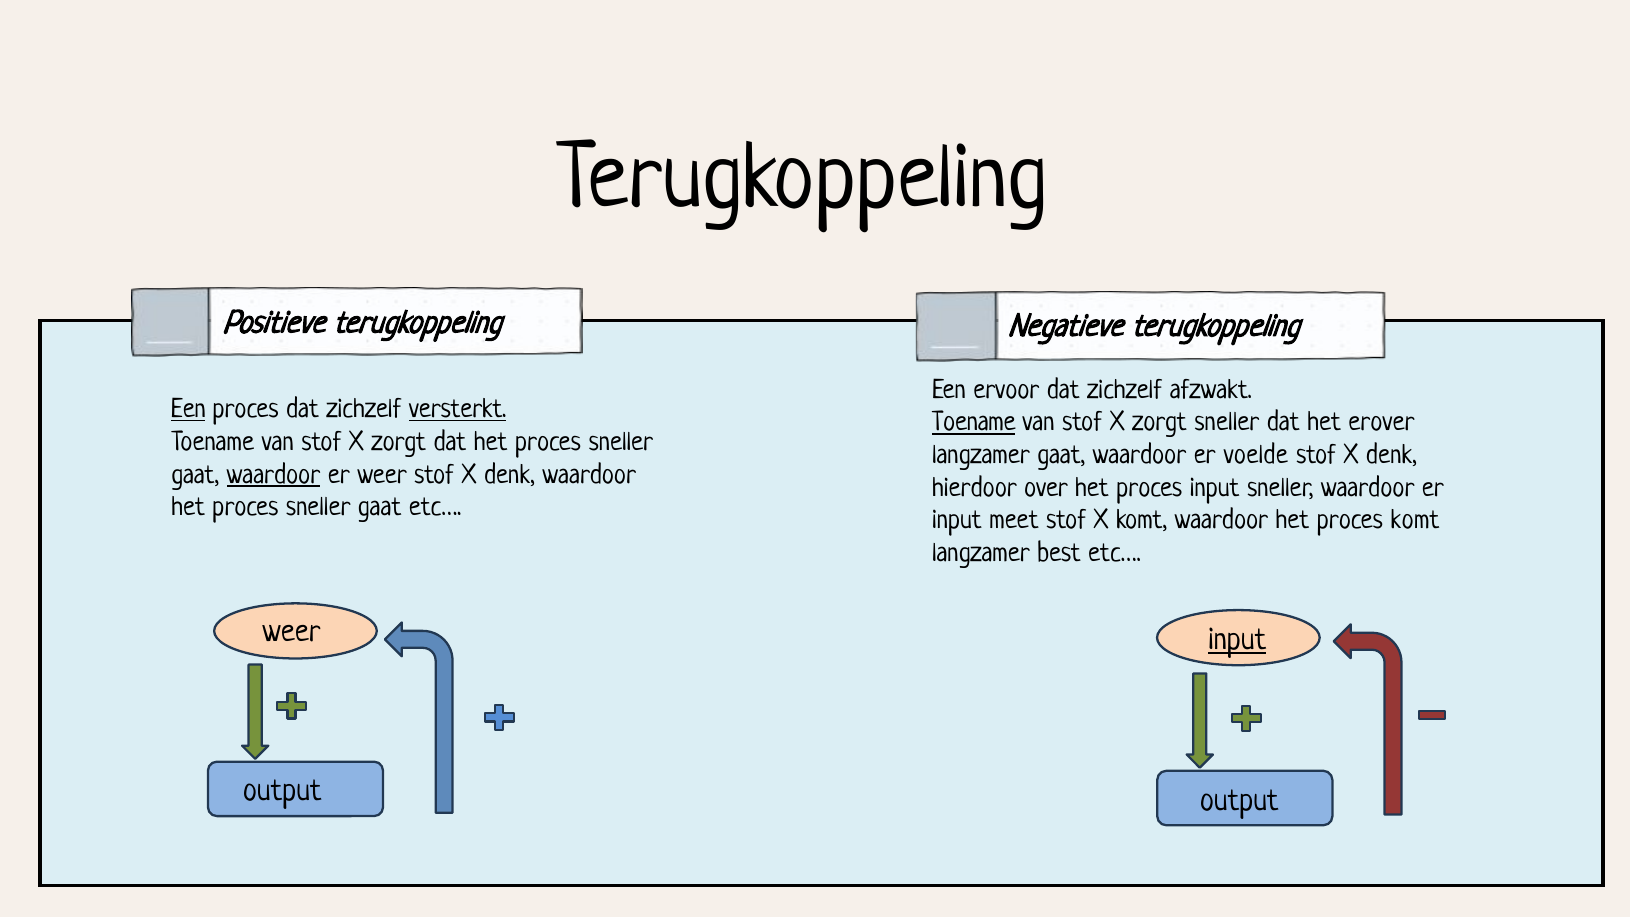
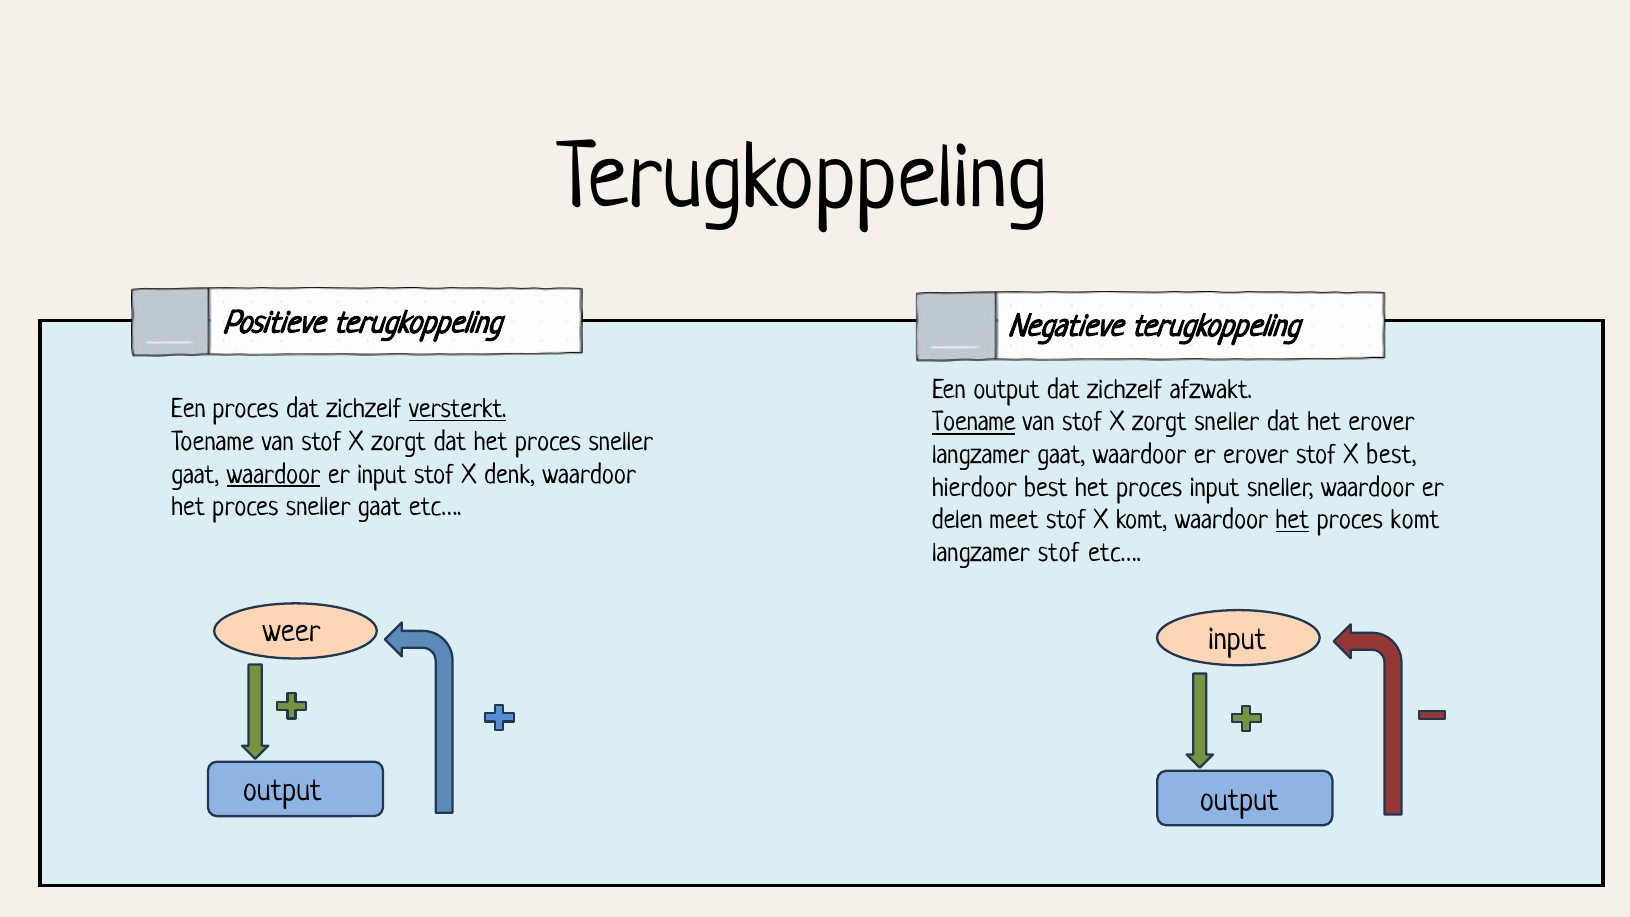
Een ervoor: ervoor -> output (1007, 389)
Een underline: present -> none (188, 409)
er voelde: voelde -> erover (1256, 455)
denk: denk -> best (1391, 455)
er weer: weer -> input (382, 474)
hierdoor over: over -> best (1046, 487)
input: input -> delen (957, 520)
het underline: none -> present (1293, 520)
langzamer best: best -> stof (1059, 552)
input underline: present -> none (1237, 639)
